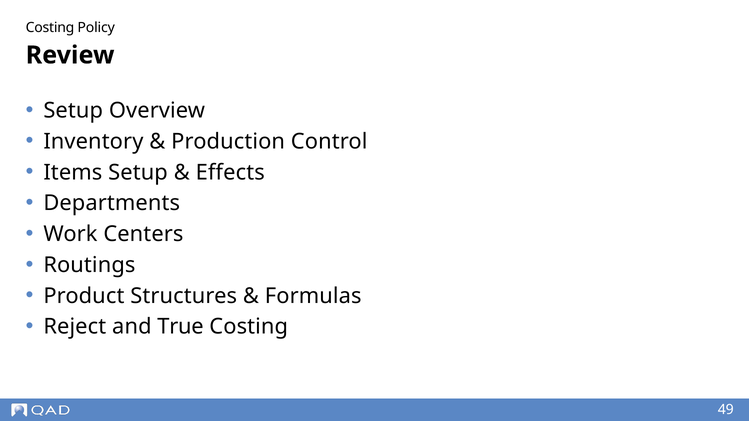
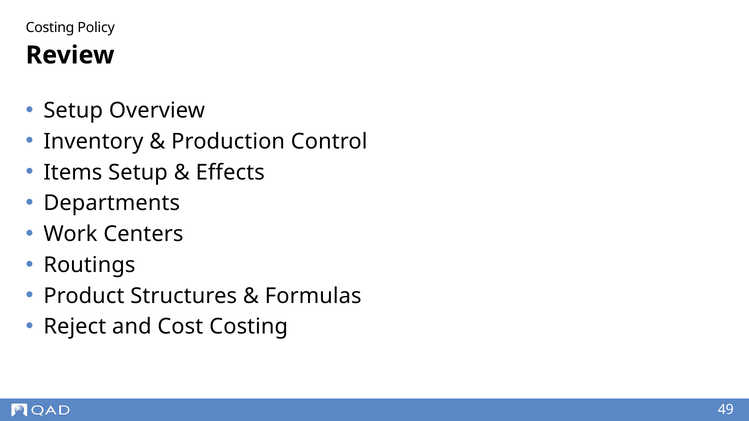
True: True -> Cost (180, 327)
